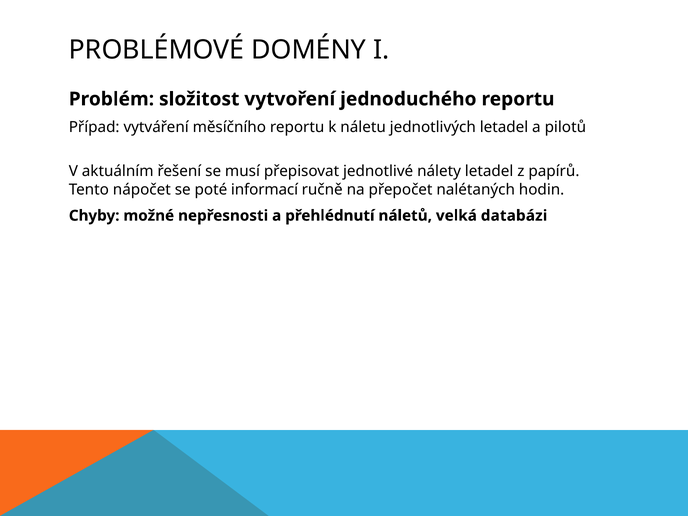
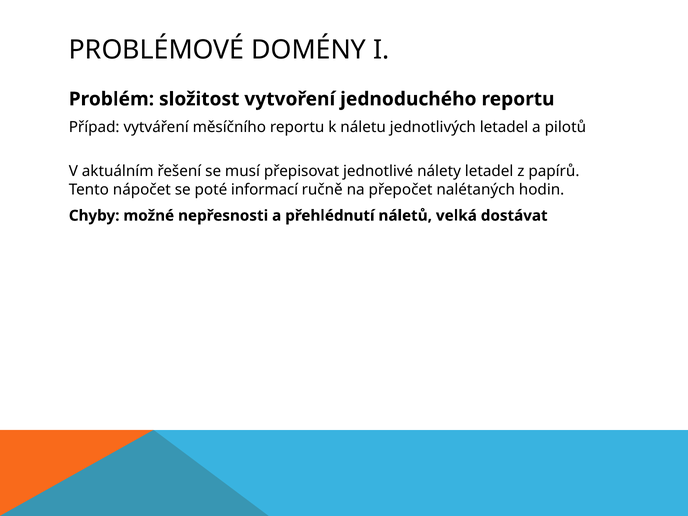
databázi: databázi -> dostávat (514, 216)
